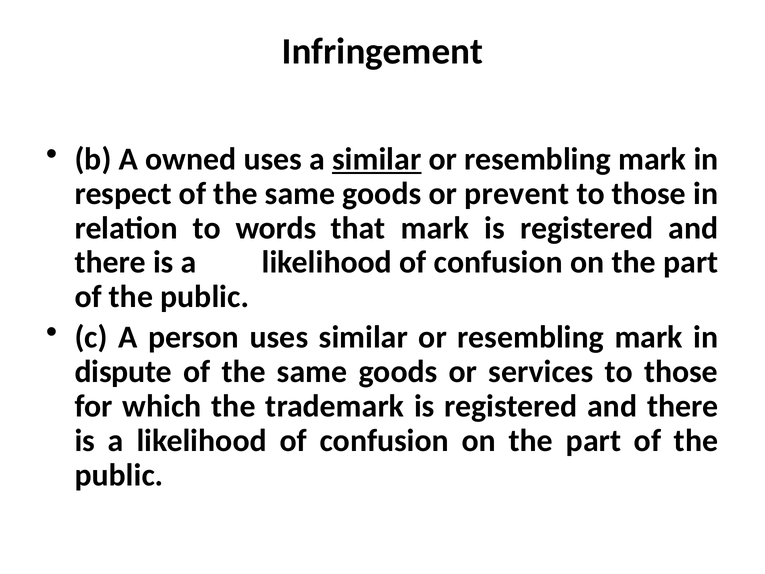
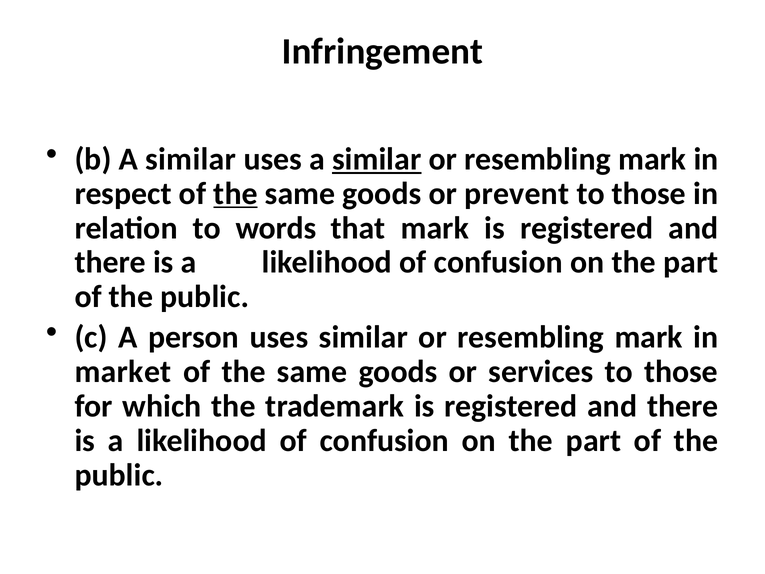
b A owned: owned -> similar (191, 159)
the underline: none -> present (236, 193)
dispute: dispute -> market (123, 372)
